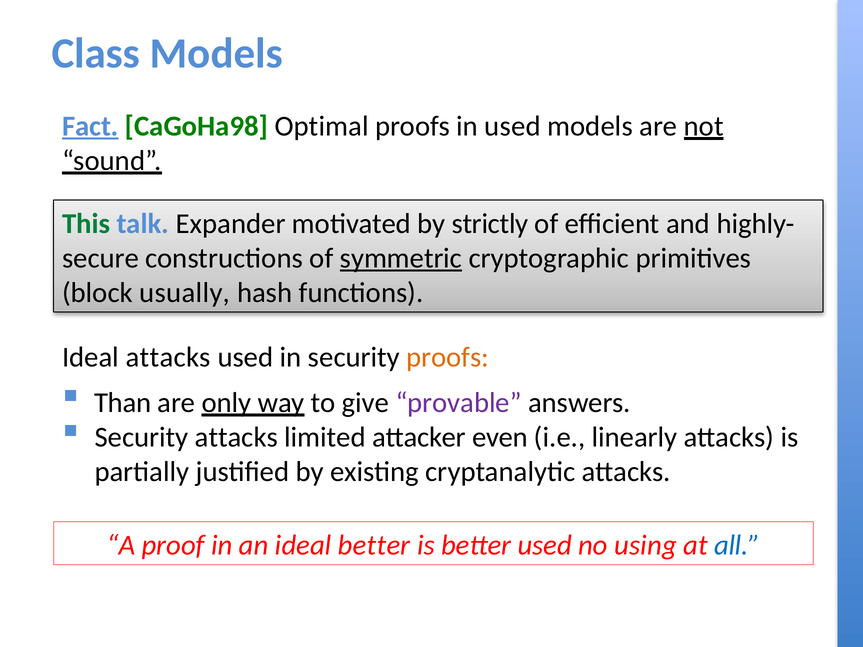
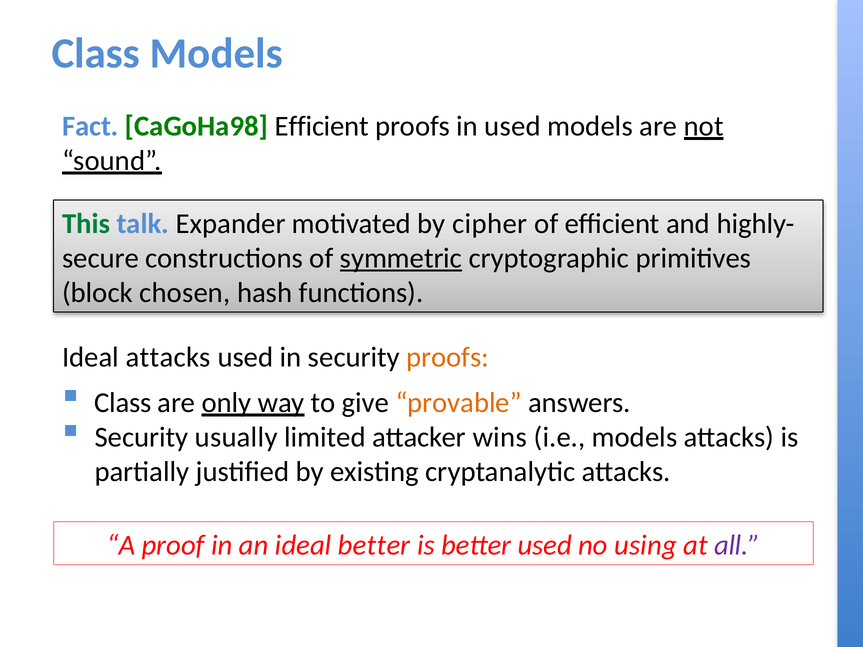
Fact underline: present -> none (90, 126)
CaGoHa98 Optimal: Optimal -> Efficient (322, 126)
strictly: strictly -> cipher (490, 224)
usually: usually -> chosen (185, 293)
Than: Than -> Class (123, 403)
provable colour: purple -> orange (459, 403)
Security attacks: attacks -> usually (236, 437)
even: even -> wins (500, 437)
i.e linearly: linearly -> models (635, 437)
all colour: blue -> purple (737, 546)
